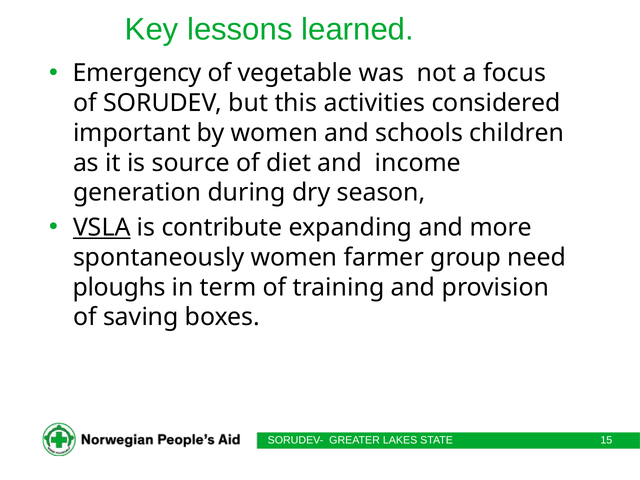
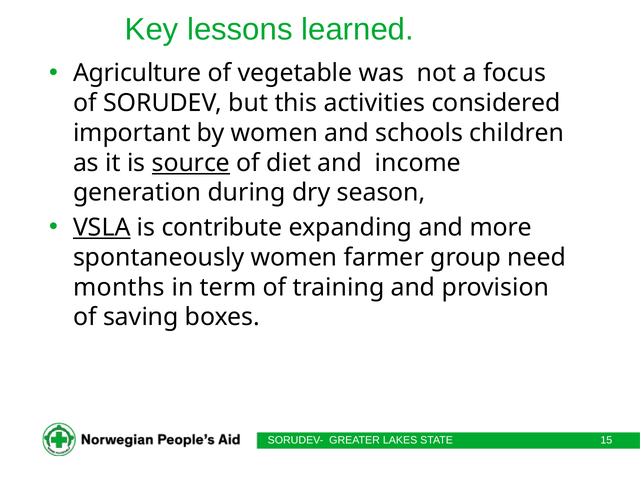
Emergency: Emergency -> Agriculture (137, 73)
source underline: none -> present (191, 163)
ploughs: ploughs -> months (119, 287)
